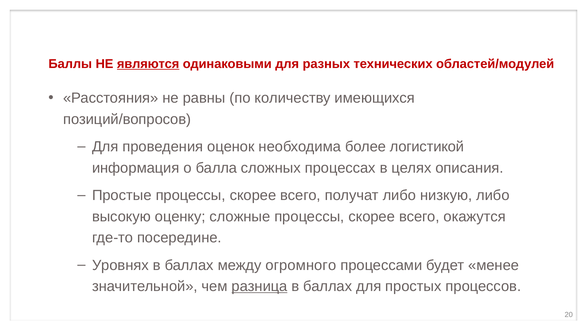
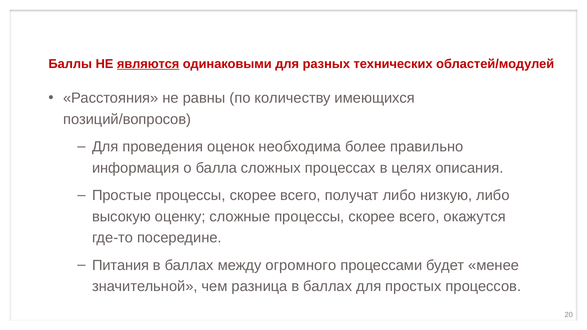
логистикой: логистикой -> правильно (427, 147)
Уровнях: Уровнях -> Питания (121, 265)
разница underline: present -> none (260, 287)
